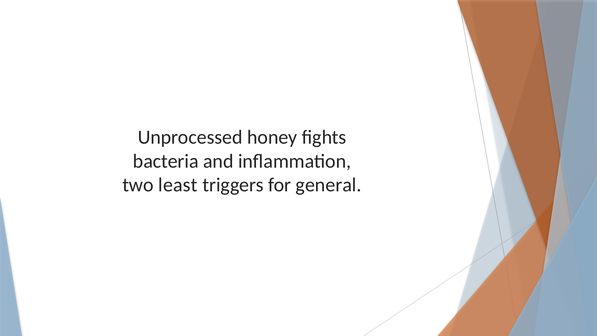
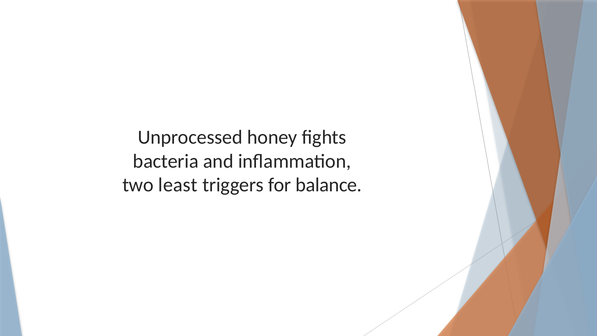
general: general -> balance (329, 185)
